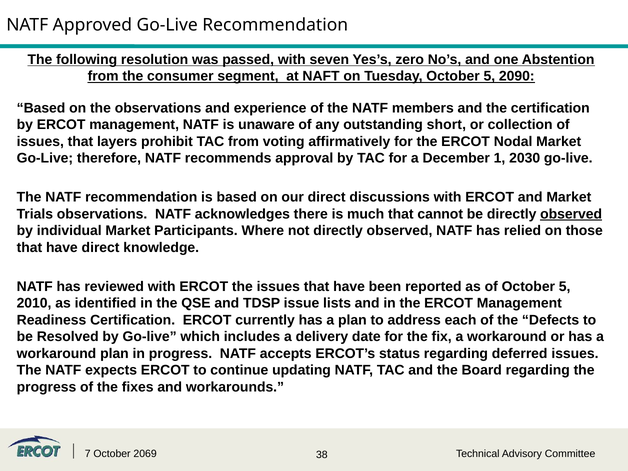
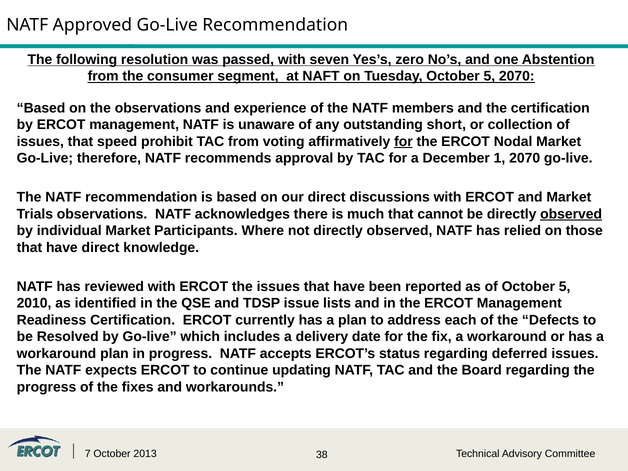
5 2090: 2090 -> 2070 (517, 76)
layers: layers -> speed (117, 142)
for underline: none -> present (403, 142)
1 2030: 2030 -> 2070 (525, 158)
2069: 2069 -> 2013 (145, 454)
